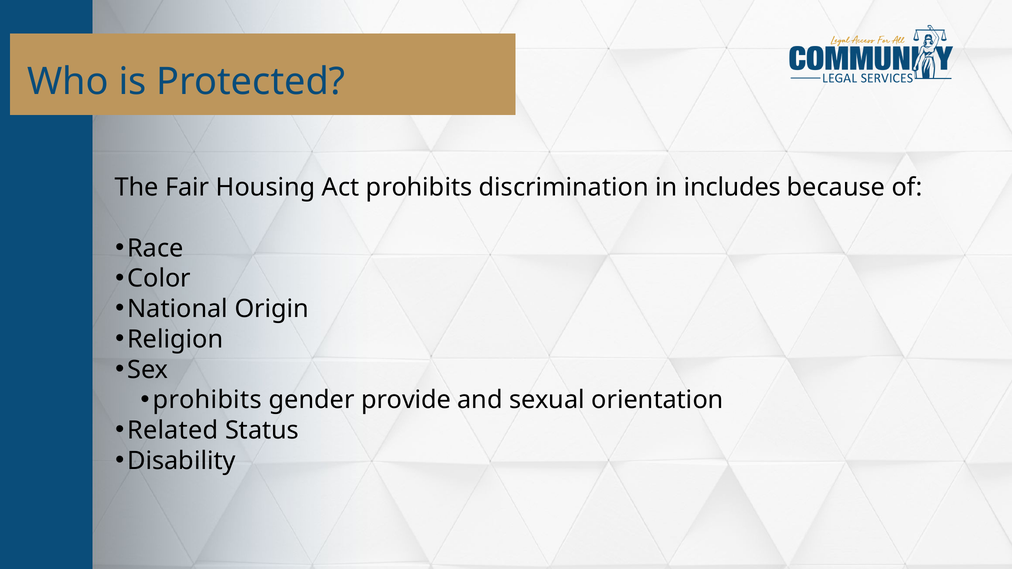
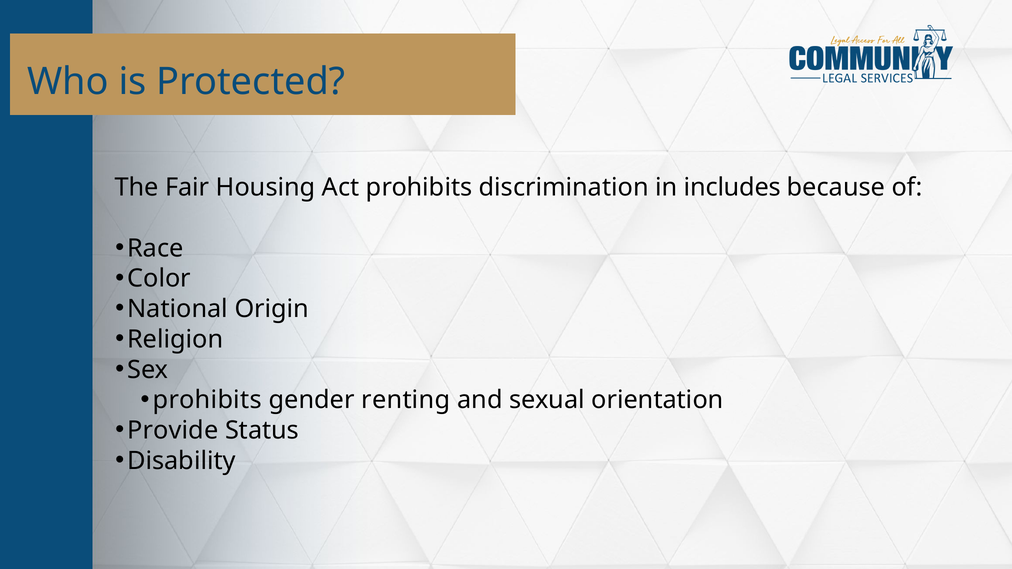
provide: provide -> renting (406, 400)
Related: Related -> Provide (173, 431)
